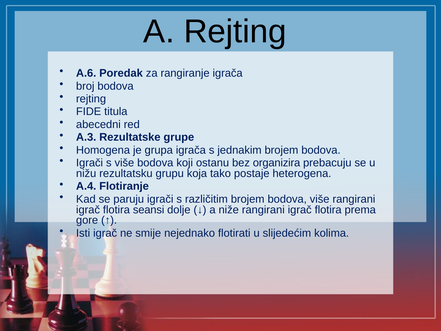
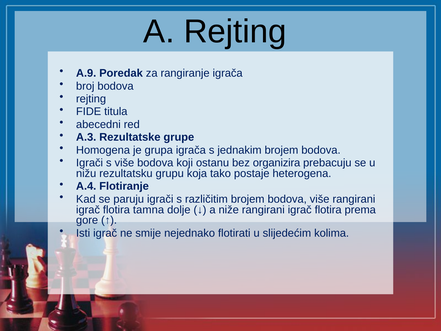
A.6: A.6 -> A.9 (86, 73)
seansi: seansi -> tamna (149, 210)
